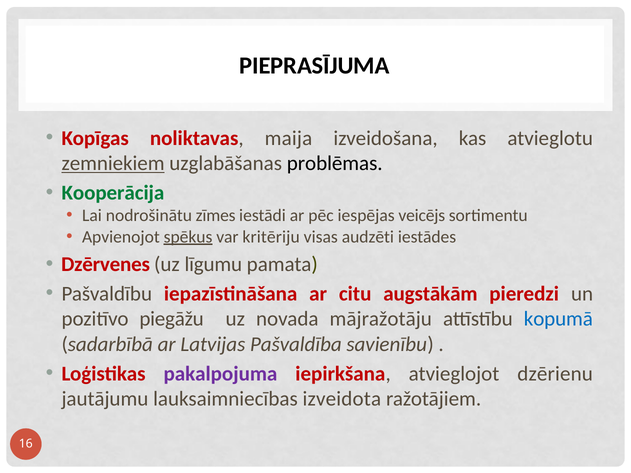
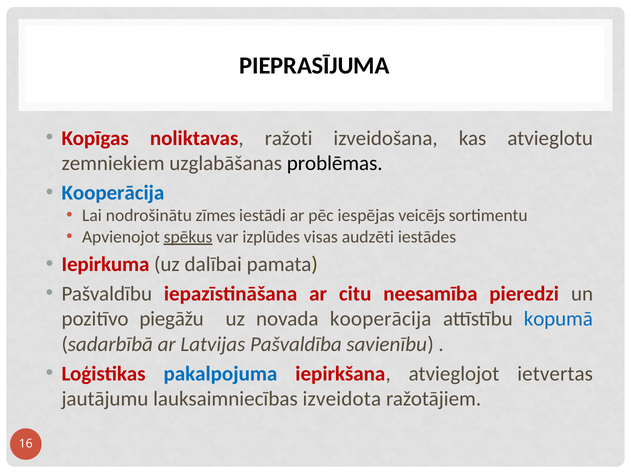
maija: maija -> ražoti (289, 138)
zemniekiem underline: present -> none (113, 163)
Kooperācija colour: green -> blue (113, 193)
kritēriju: kritēriju -> izplūdes (271, 237)
Dzērvenes: Dzērvenes -> Iepirkuma (106, 264)
līgumu: līgumu -> dalībai (213, 264)
augstākām: augstākām -> neesamība (430, 294)
novada mājražotāju: mājražotāju -> kooperācija (381, 319)
pakalpojuma colour: purple -> blue (220, 374)
dzērienu: dzērienu -> ietvertas (555, 374)
